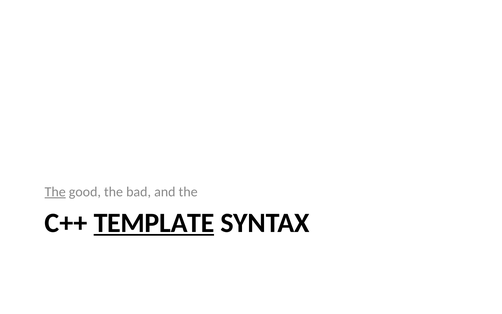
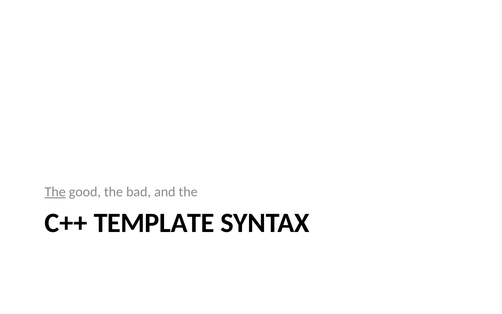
TEMPLATE underline: present -> none (154, 223)
